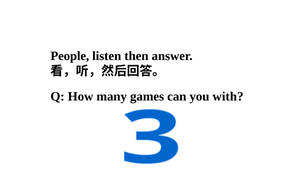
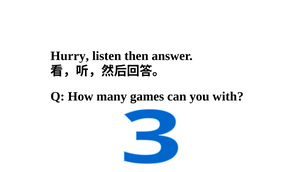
People: People -> Hurry (70, 56)
